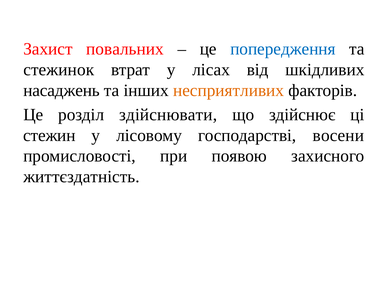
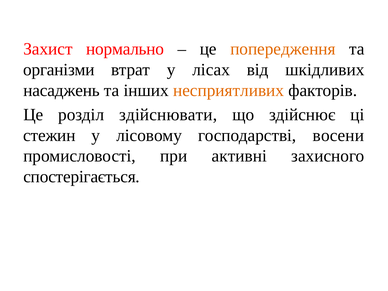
повальних: повальних -> нормально (125, 49)
попередження colour: blue -> orange (283, 49)
стежинок: стежинок -> організми (59, 70)
появою: появою -> активні (239, 156)
життєздатність: життєздатність -> спостерігається (82, 177)
